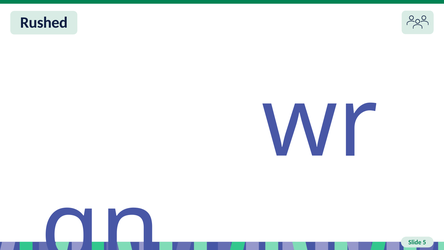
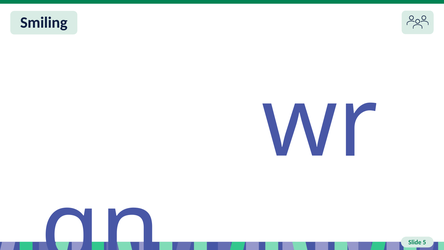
Rushed: Rushed -> Smiling (44, 23)
